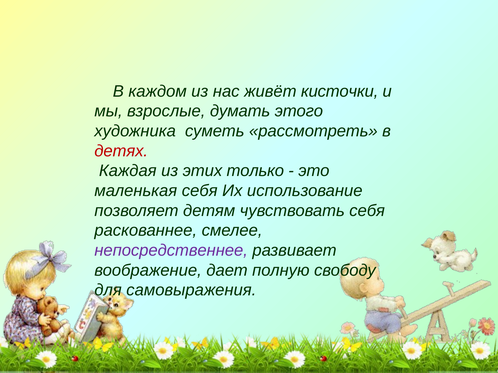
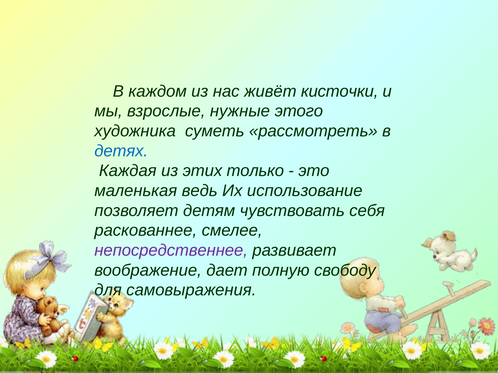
думать: думать -> нужные (240, 111)
детях colour: red -> blue (121, 151)
маленькая себя: себя -> ведь (200, 191)
